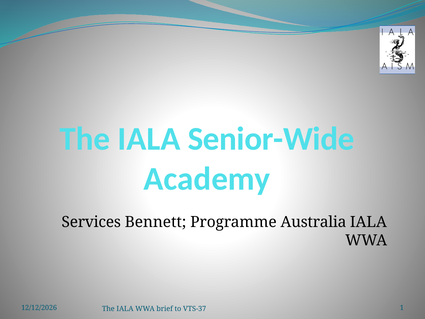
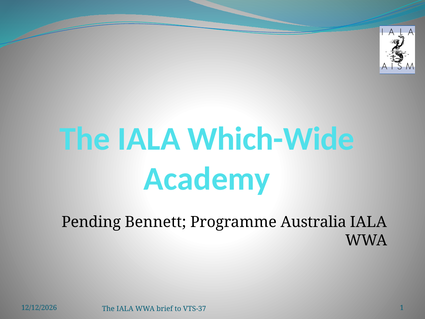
Senior-Wide: Senior-Wide -> Which-Wide (271, 139)
Services: Services -> Pending (91, 222)
